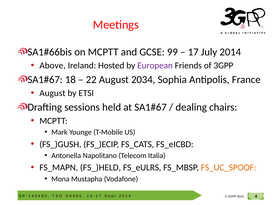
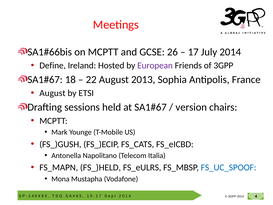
99: 99 -> 26 (172, 52)
Above: Above -> Define (53, 65)
2034: 2034 -> 2013 (143, 80)
dealing: dealing -> version (191, 107)
FS_UC_SPOOF colour: orange -> blue (229, 167)
